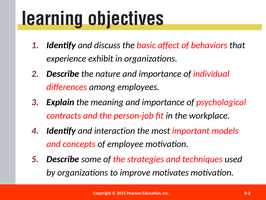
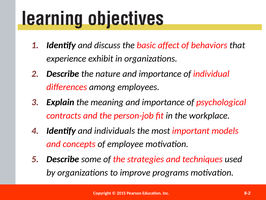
interaction: interaction -> individuals (115, 130)
motivates: motivates -> programs (171, 172)
